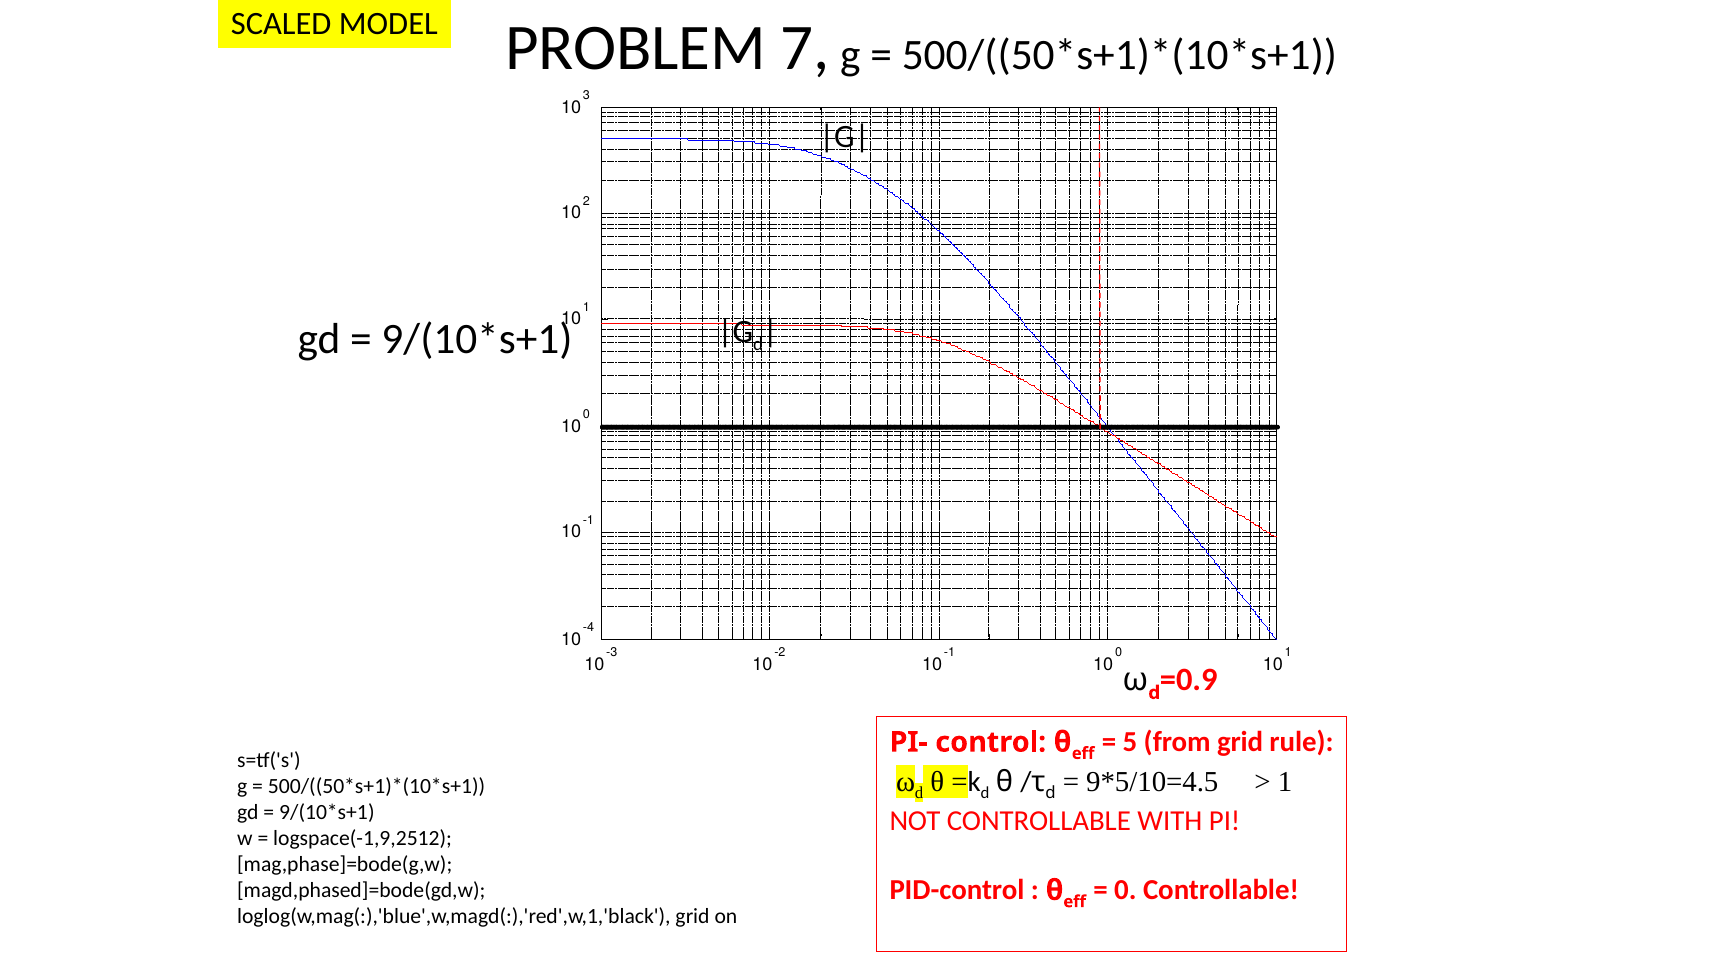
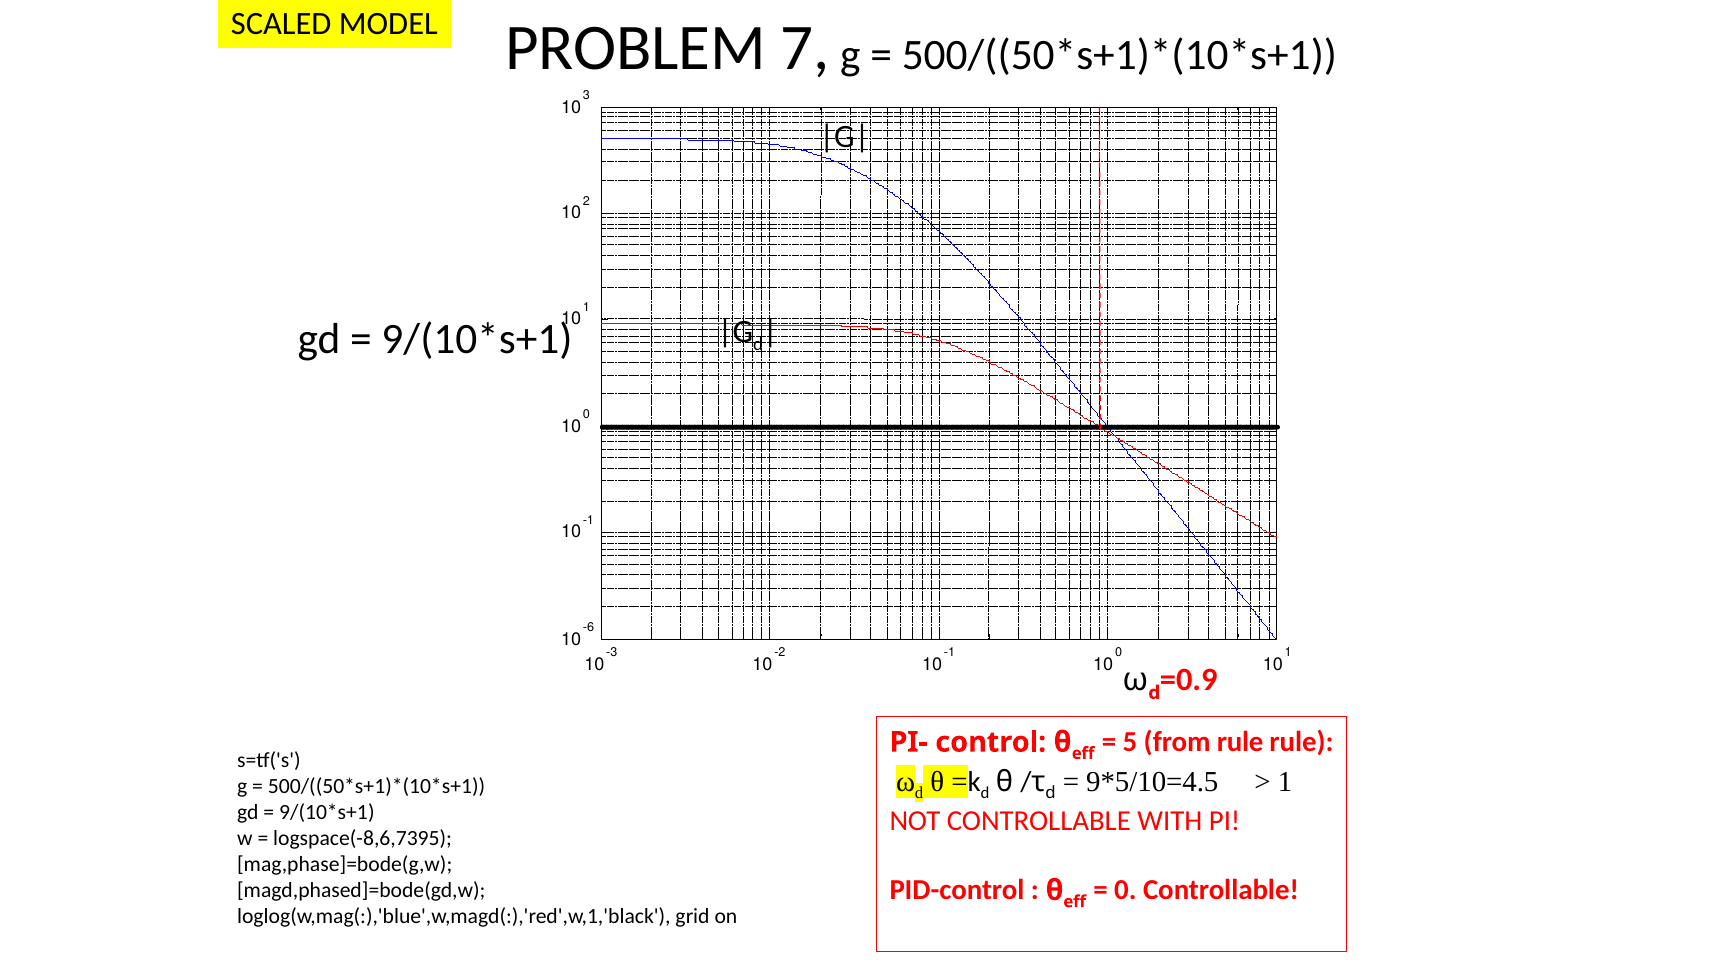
-4: -4 -> -6 (588, 628)
from grid: grid -> rule (1240, 742)
logspace(-1,9,2512: logspace(-1,9,2512 -> logspace(-8,6,7395 (363, 838)
